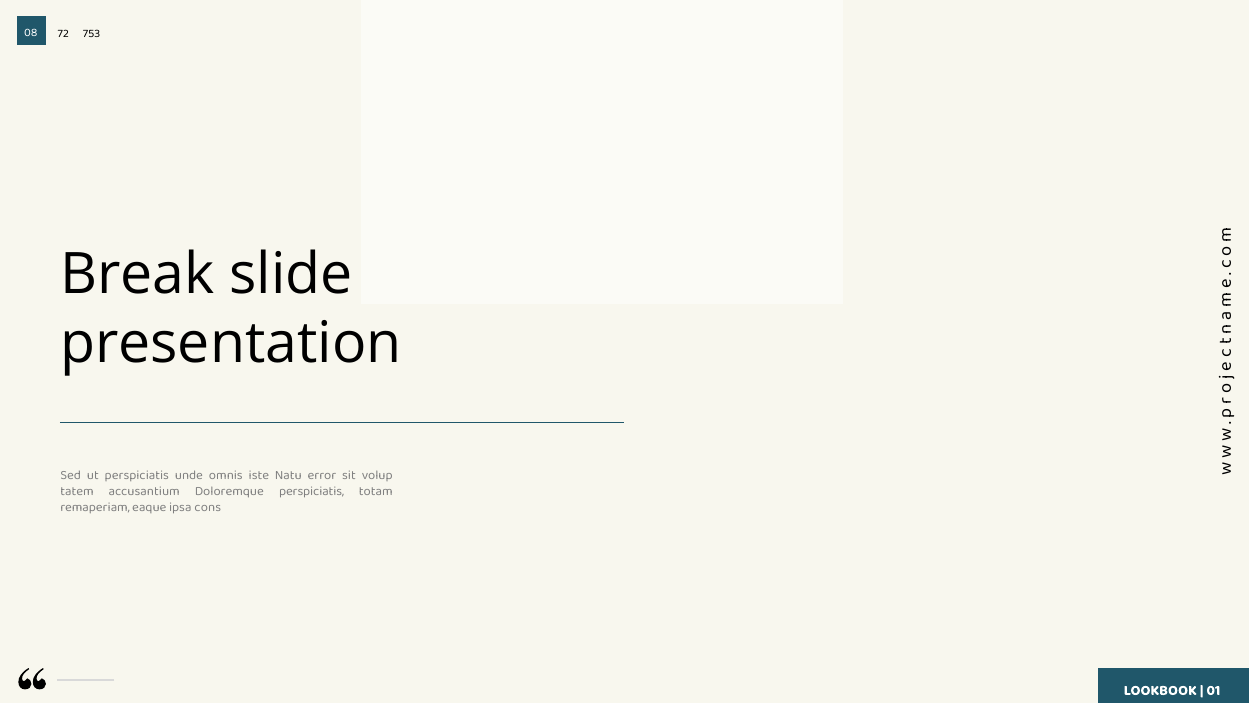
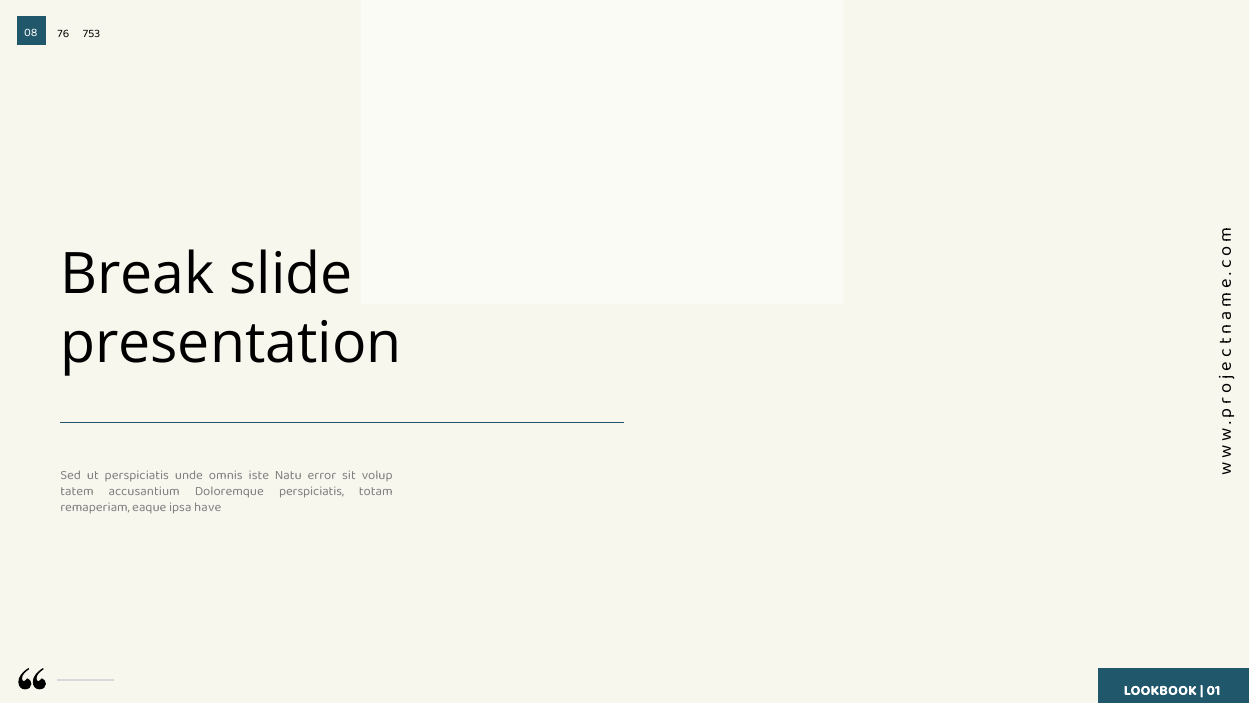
72: 72 -> 76 (63, 33)
cons: cons -> have (208, 507)
